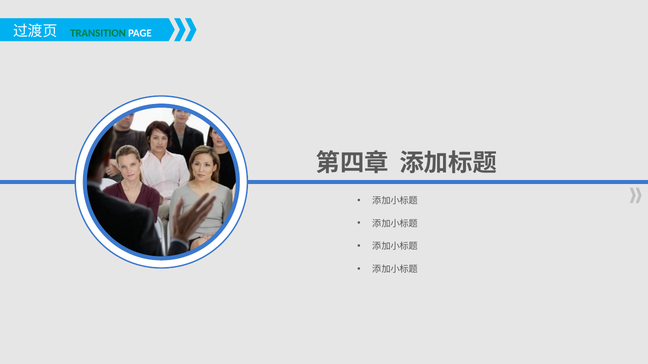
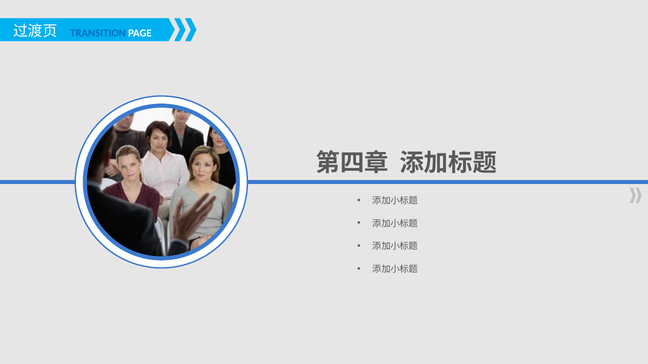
TRANSITION colour: green -> blue (98, 33)
